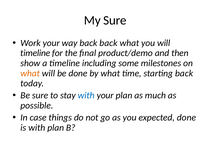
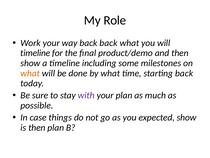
My Sure: Sure -> Role (115, 20)
with colour: blue -> purple (86, 95)
expected done: done -> show (187, 117)
is with: with -> then (37, 127)
